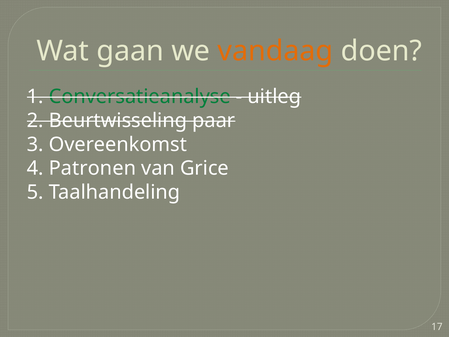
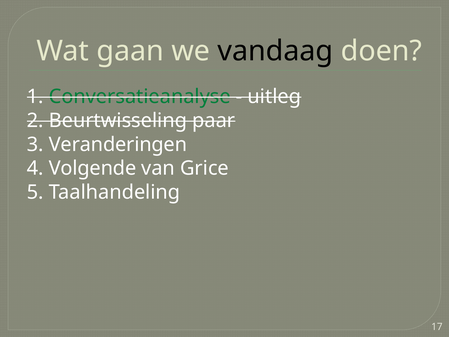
vandaag colour: orange -> black (275, 51)
Overeenkomst: Overeenkomst -> Veranderingen (118, 144)
Patronen: Patronen -> Volgende (93, 168)
